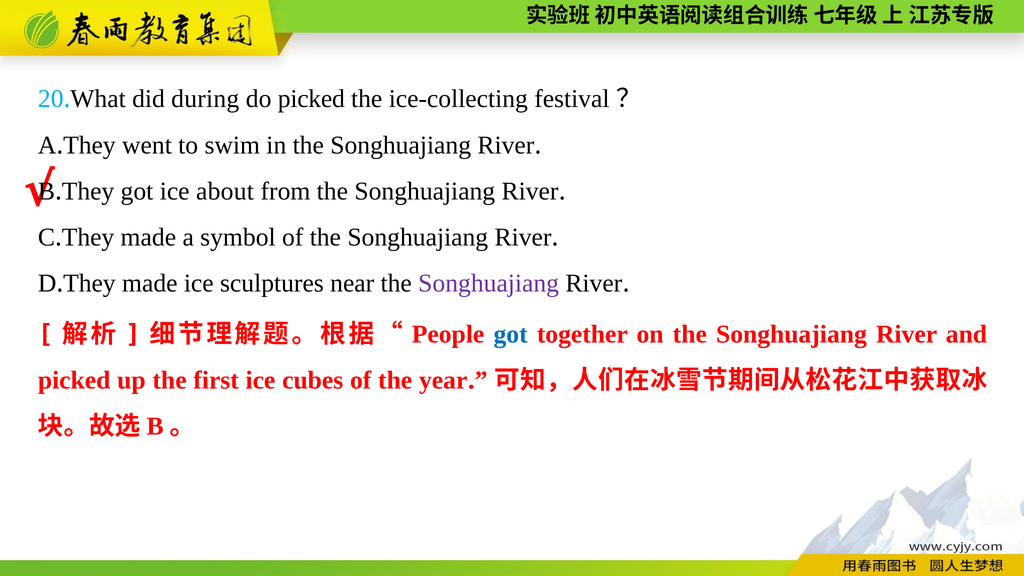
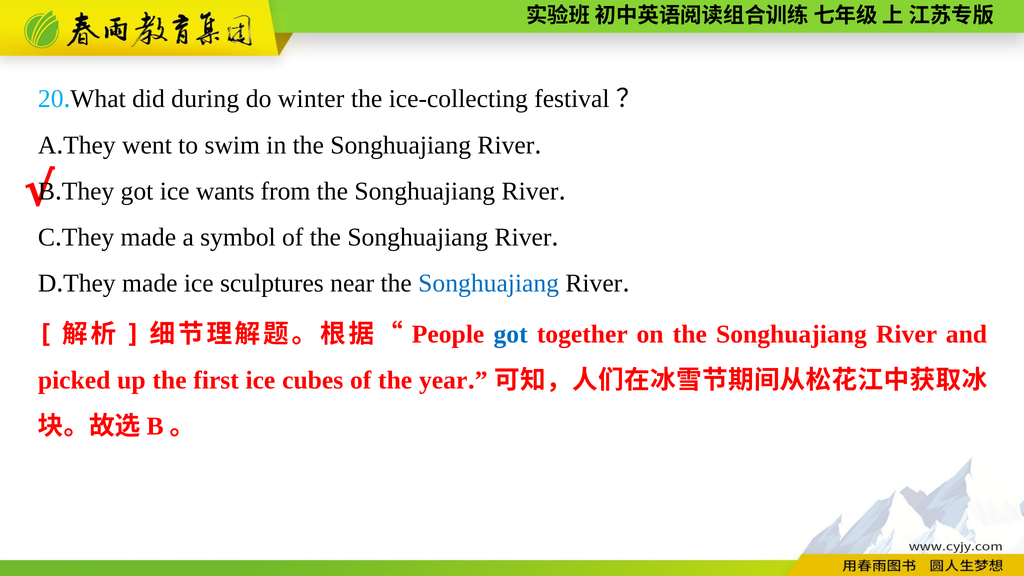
do picked: picked -> winter (311, 99)
about: about -> wants (225, 191)
Songhuajiang colour: purple -> blue (489, 283)
